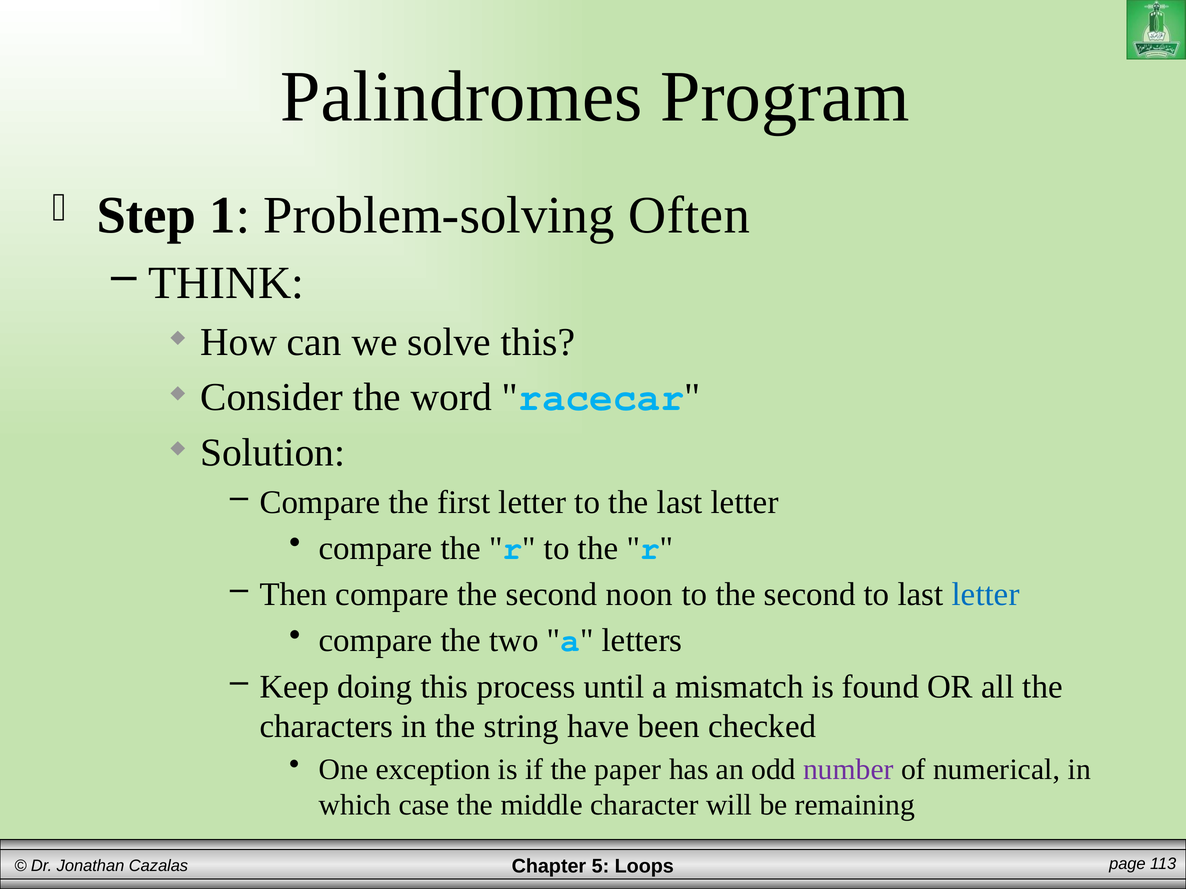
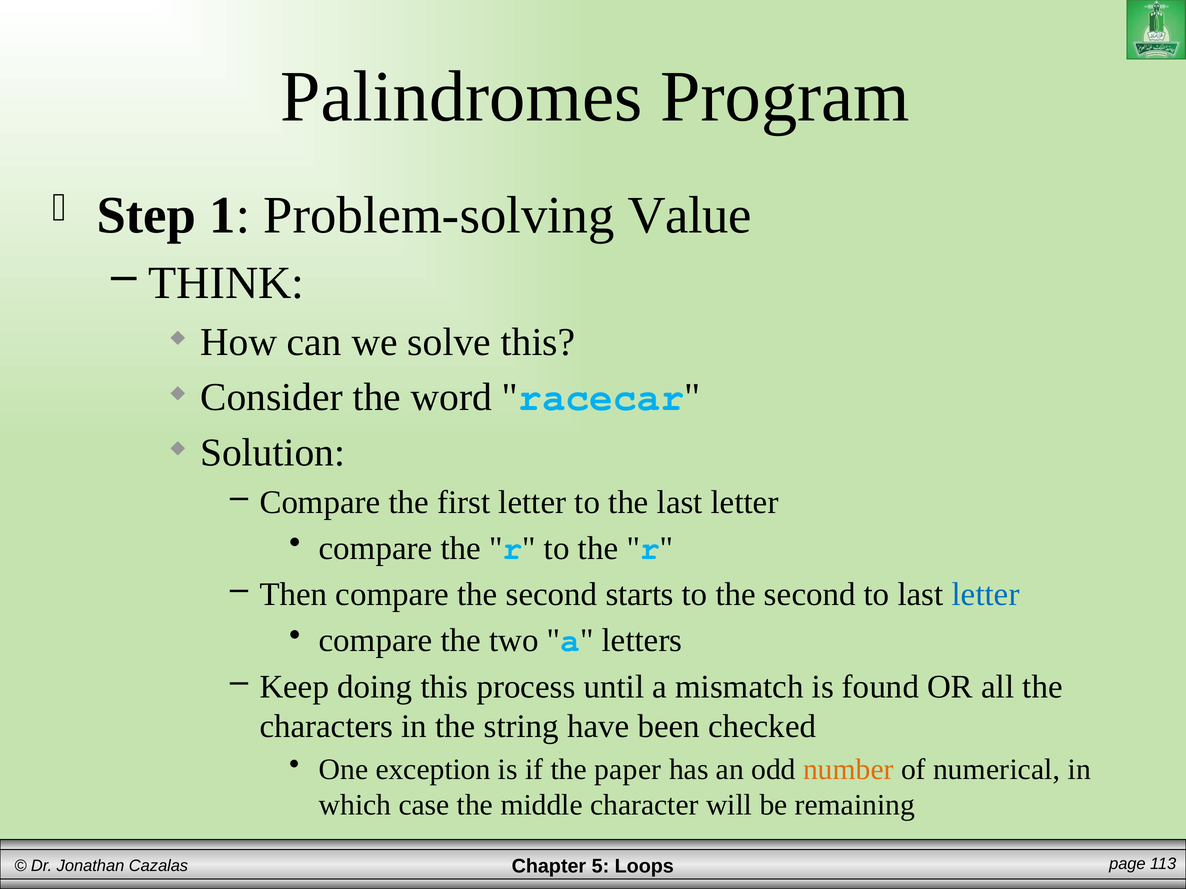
Often: Often -> Value (690, 215)
noon: noon -> starts (640, 595)
number colour: purple -> orange (848, 770)
